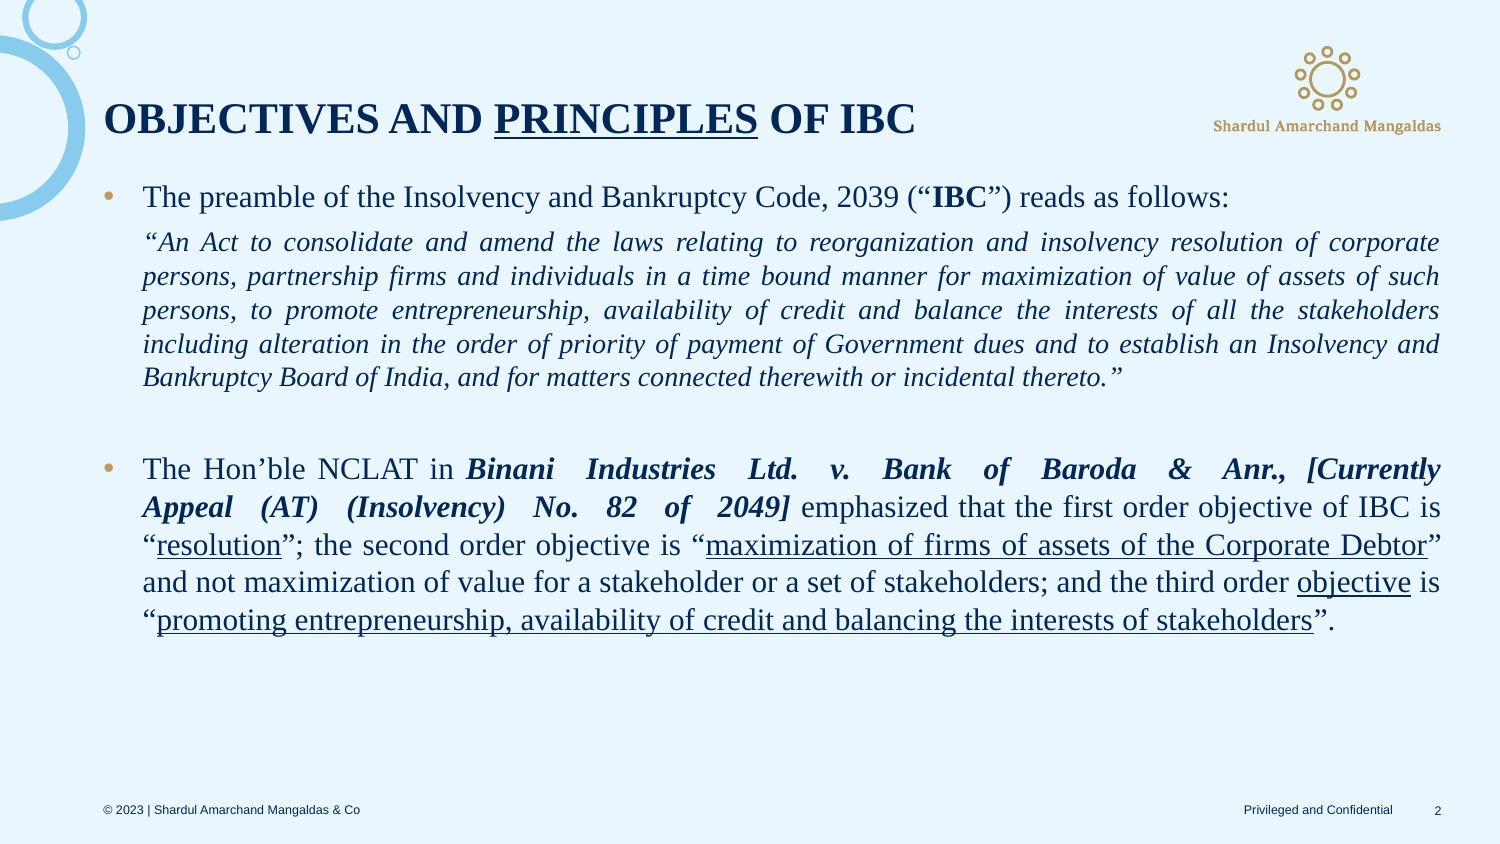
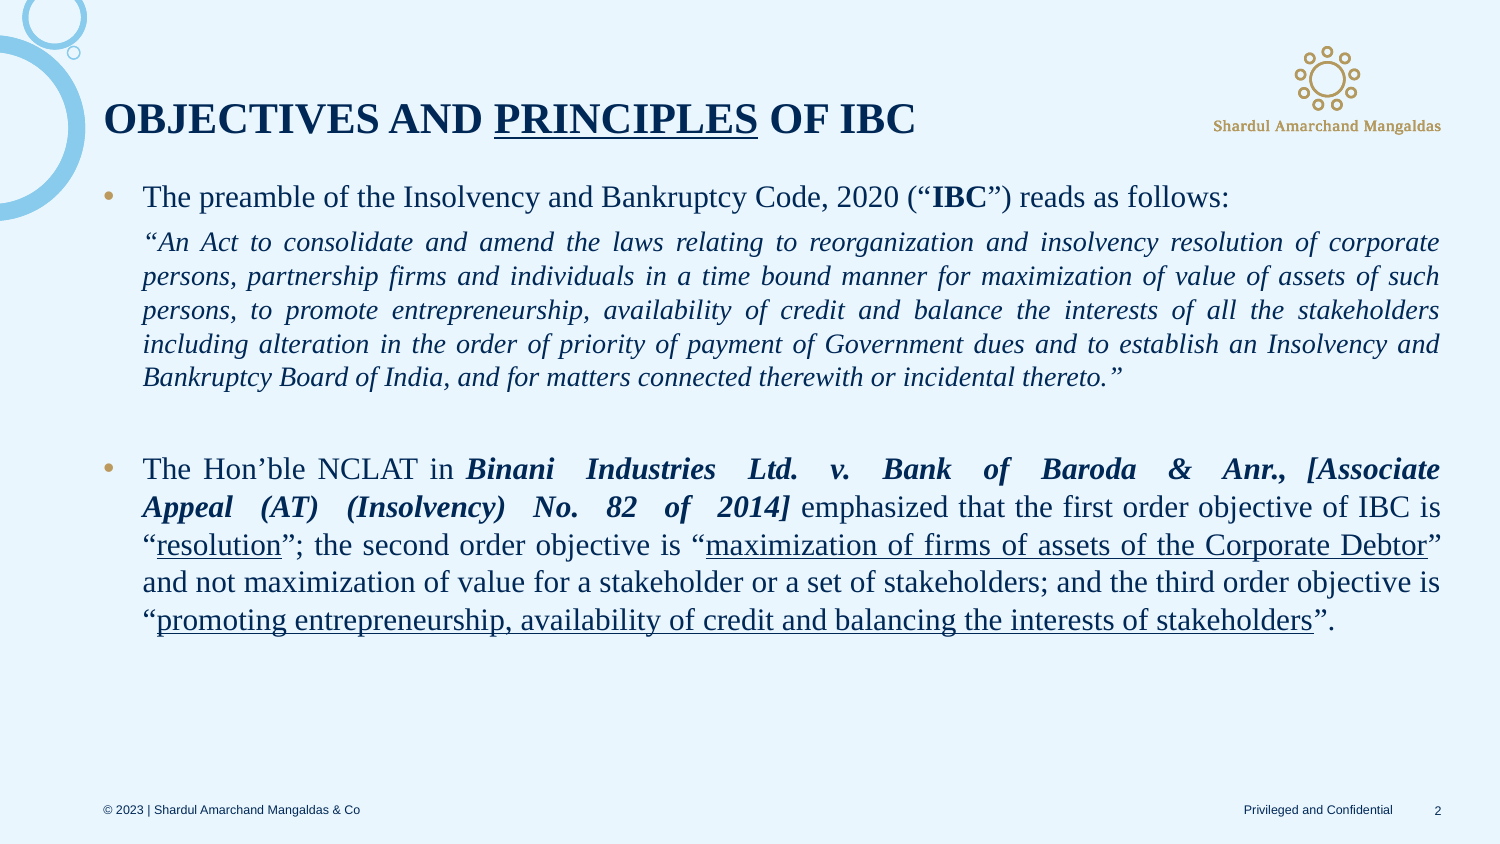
2039: 2039 -> 2020 (868, 198)
Currently: Currently -> Associate (1374, 470)
2049: 2049 -> 2014 (754, 507)
objective underline: present -> none (1354, 582)
